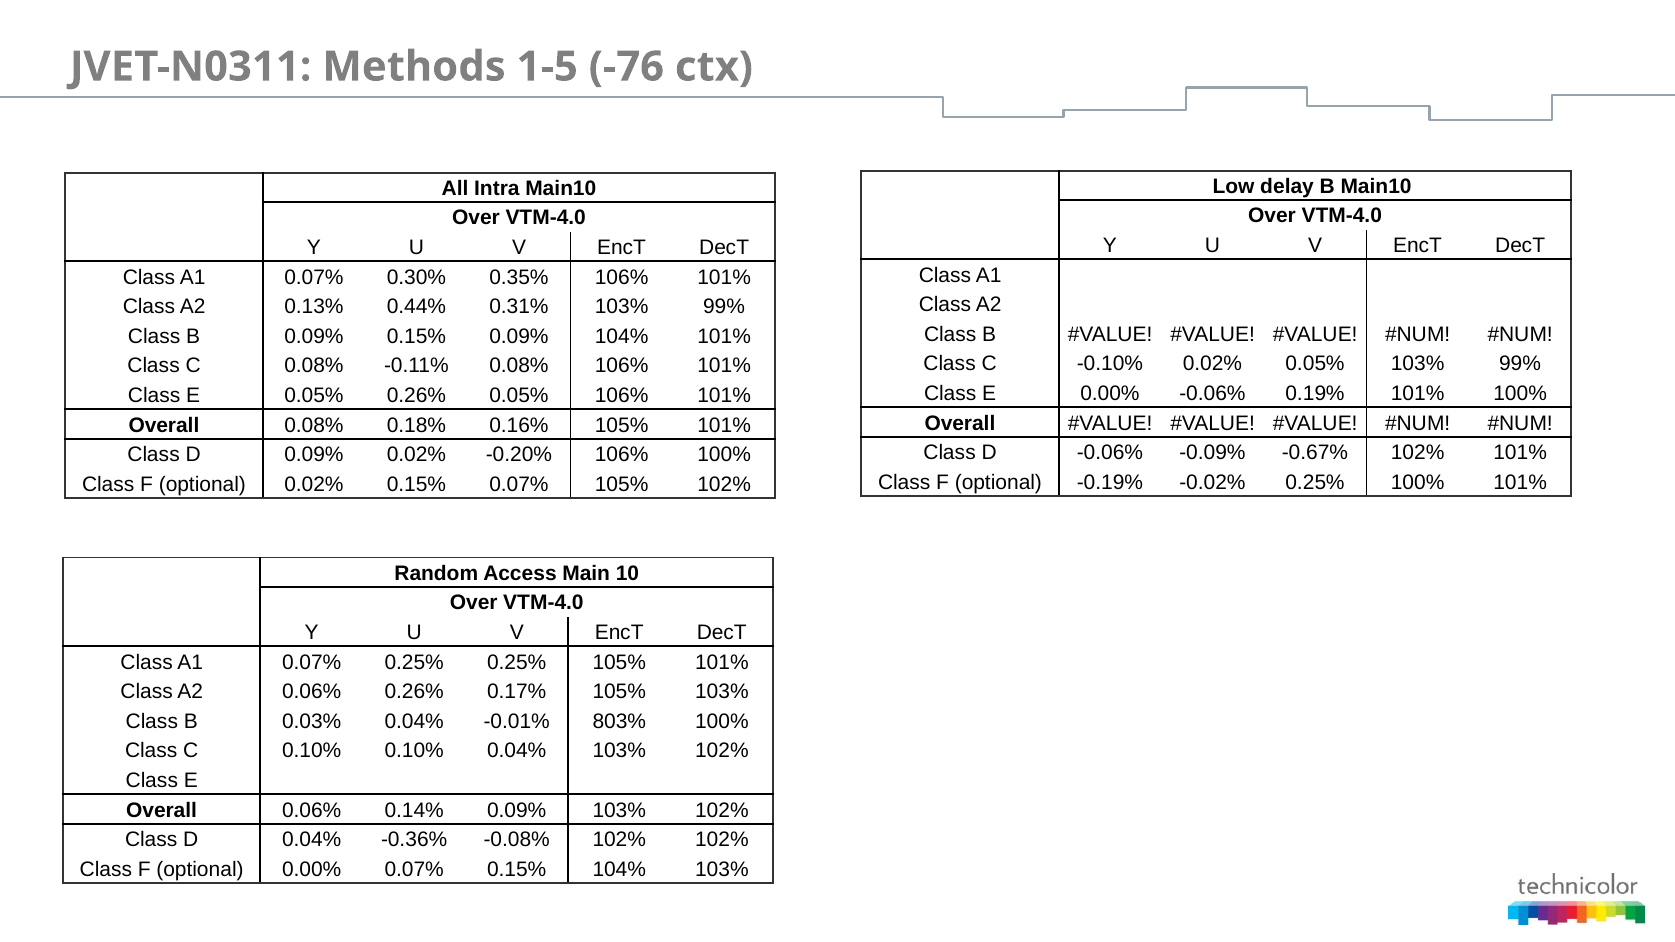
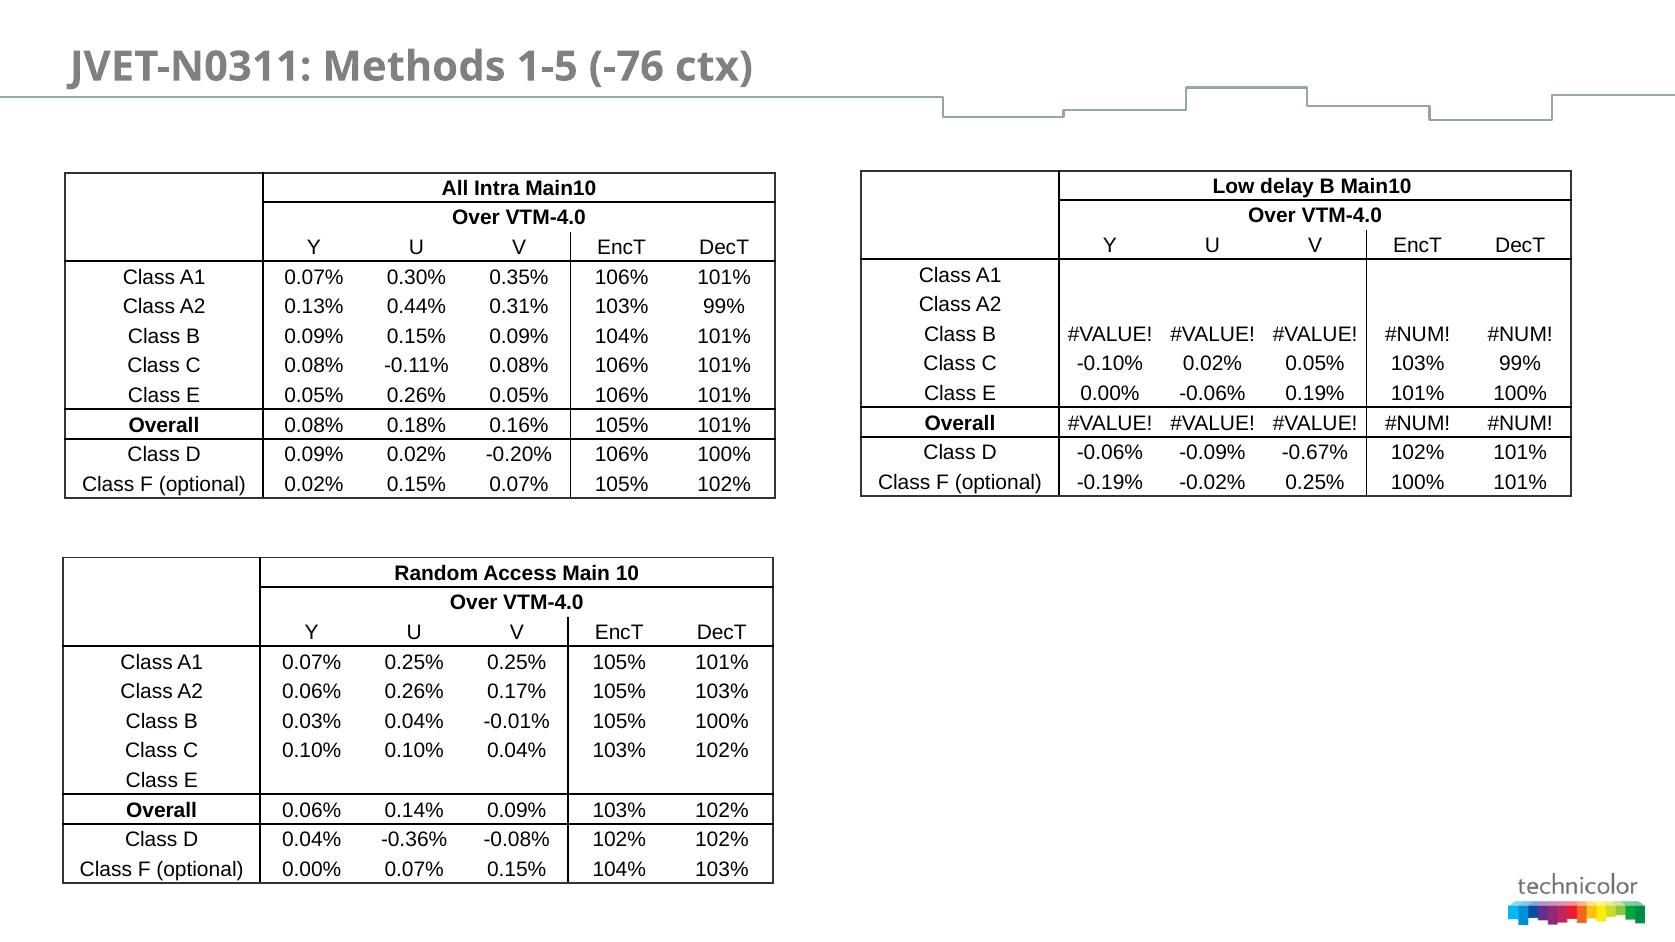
-0.01% 803%: 803% -> 105% (619, 722)
